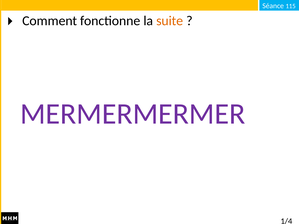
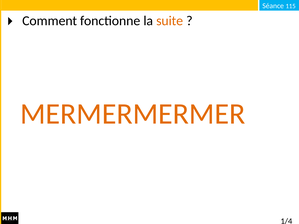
MERMERMERMER colour: purple -> orange (133, 114)
